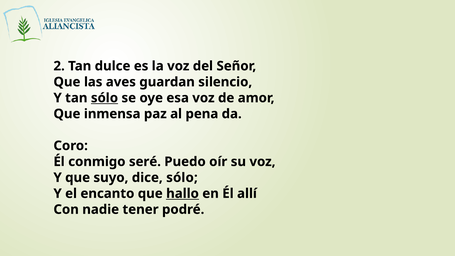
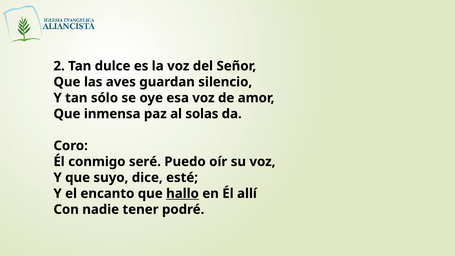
sólo underline: present -> none (104, 98)
pena: pena -> solas (202, 114)
dice sólo: sólo -> esté (182, 178)
